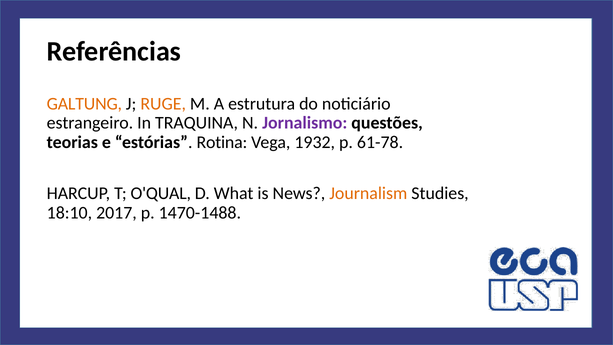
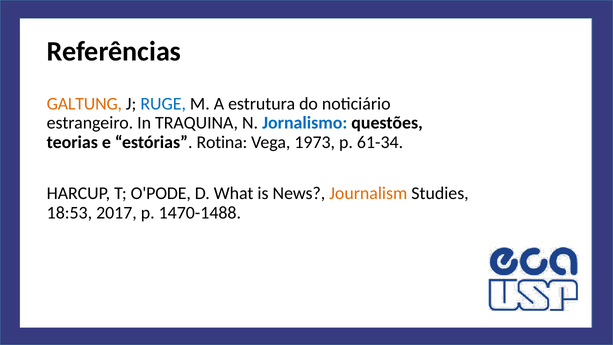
RUGE colour: orange -> blue (163, 104)
Jornalismo colour: purple -> blue (305, 123)
1932: 1932 -> 1973 (315, 142)
61-78: 61-78 -> 61-34 (380, 142)
O'QUAL: O'QUAL -> O'PODE (161, 193)
18:10: 18:10 -> 18:53 (69, 213)
